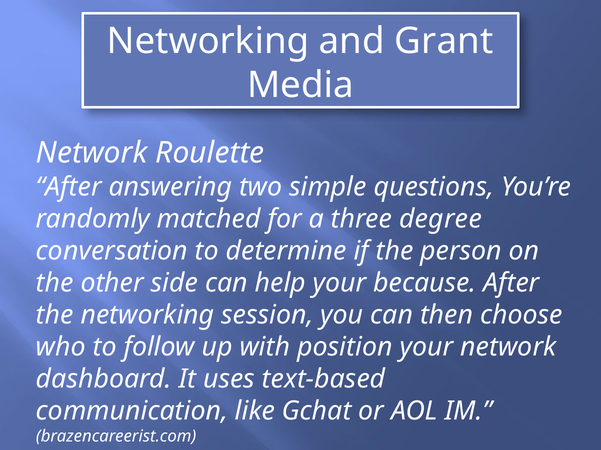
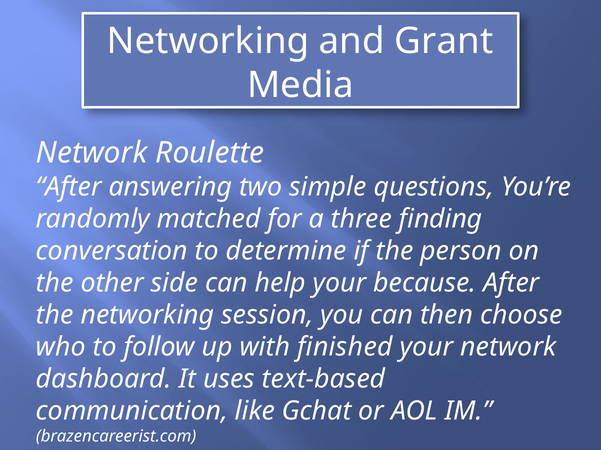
degree: degree -> finding (441, 219)
position: position -> finished (345, 347)
